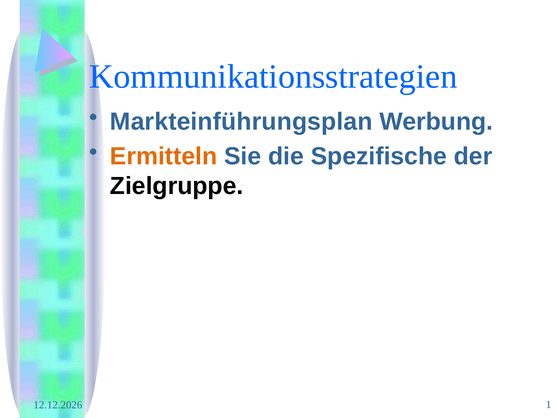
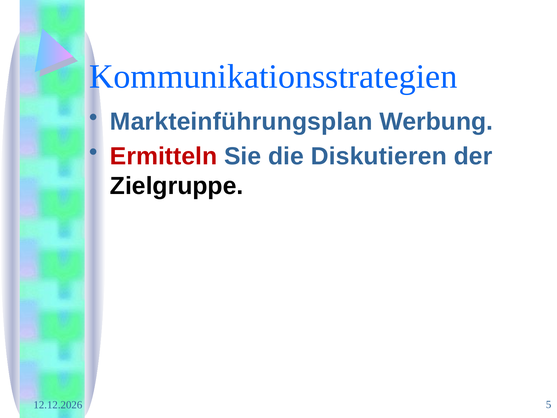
Ermitteln colour: orange -> red (164, 156)
Spezifische: Spezifische -> Diskutieren (379, 156)
1: 1 -> 5 (549, 404)
